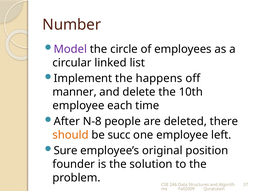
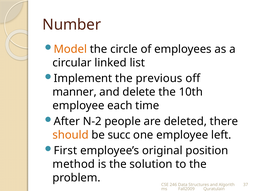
Model colour: purple -> orange (70, 49)
happens: happens -> previous (159, 78)
N-8: N-8 -> N-2 (92, 121)
Sure: Sure -> First (65, 150)
founder: founder -> method (74, 164)
